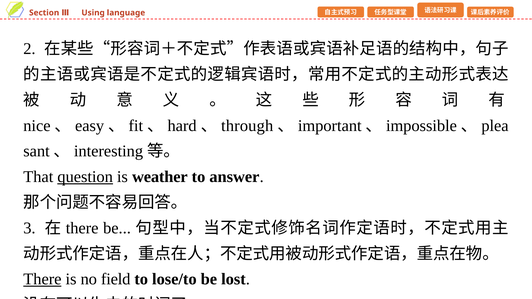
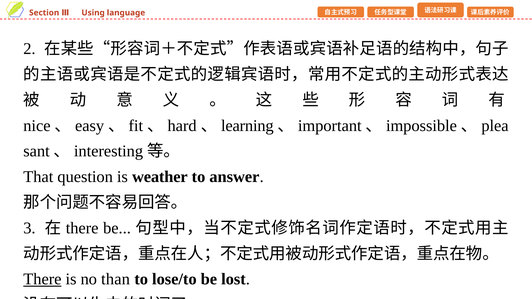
through: through -> learning (247, 126)
question underline: present -> none (85, 177)
field: field -> than (116, 279)
